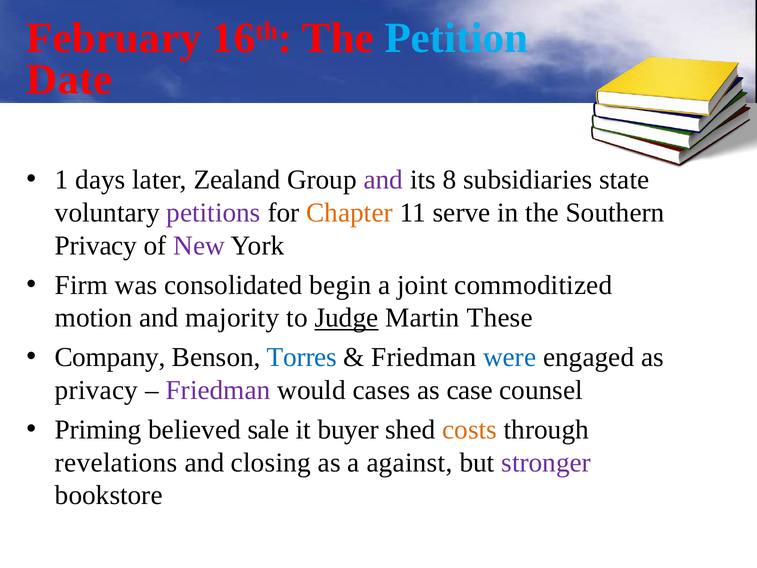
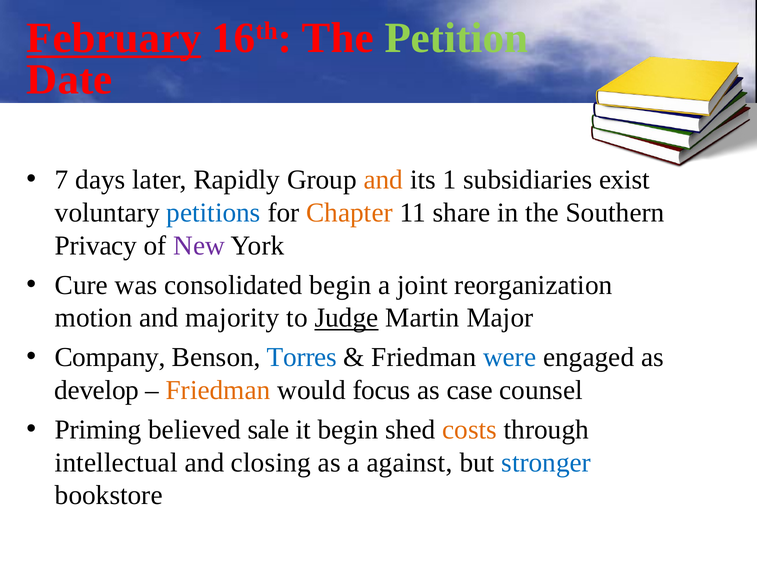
February underline: none -> present (114, 38)
Petition colour: light blue -> light green (456, 38)
1: 1 -> 7 (62, 180)
Zealand: Zealand -> Rapidly (237, 180)
and colour: purple -> orange (383, 180)
8: 8 -> 1 (450, 180)
state: state -> exist (624, 180)
petitions colour: purple -> blue (214, 213)
serve: serve -> share (462, 213)
Firm: Firm -> Cure (81, 285)
commoditized: commoditized -> reorganization (533, 285)
These: These -> Major (500, 318)
privacy: privacy -> develop (97, 390)
Friedman colour: purple -> orange (218, 390)
cases: cases -> focus (382, 390)
it buyer: buyer -> begin (348, 430)
revelations: revelations -> intellectual (116, 462)
stronger colour: purple -> blue (546, 462)
